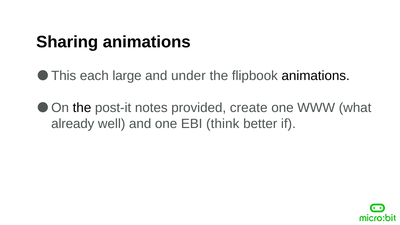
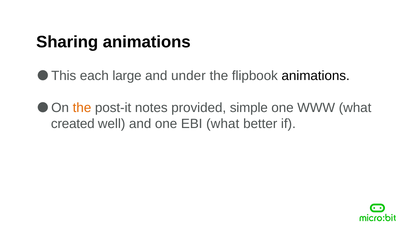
the colour: black -> orange (82, 108)
create: create -> simple (249, 108)
already: already -> created (73, 124)
EBI think: think -> what (223, 124)
